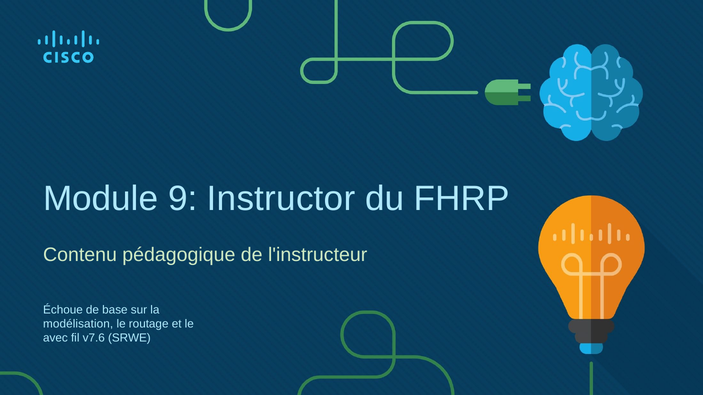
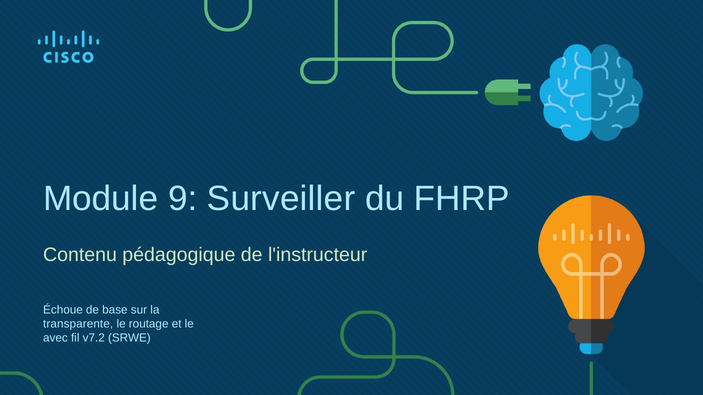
Instructor: Instructor -> Surveiller (281, 199)
modélisation: modélisation -> transparente (78, 324)
v7.6: v7.6 -> v7.2 (94, 338)
